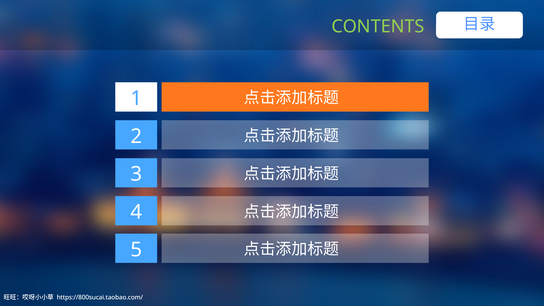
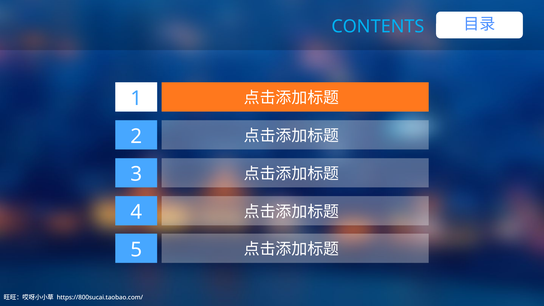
CONTENTS colour: light green -> light blue (378, 26)
